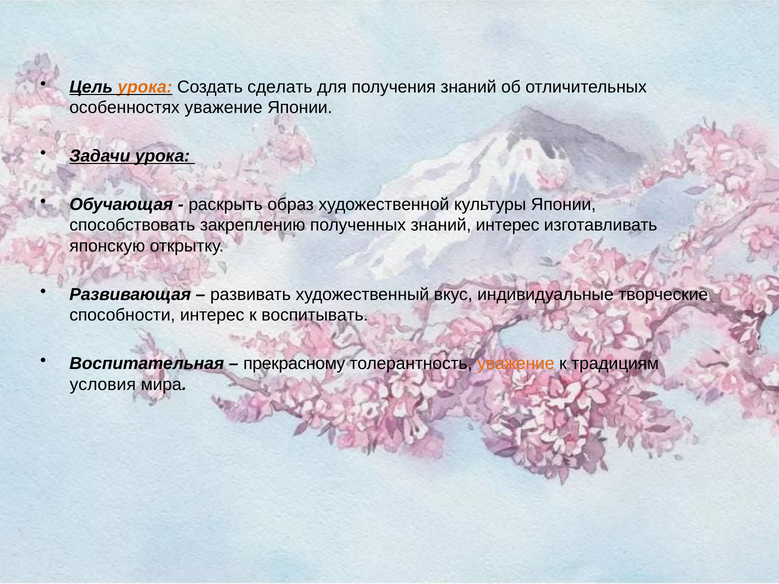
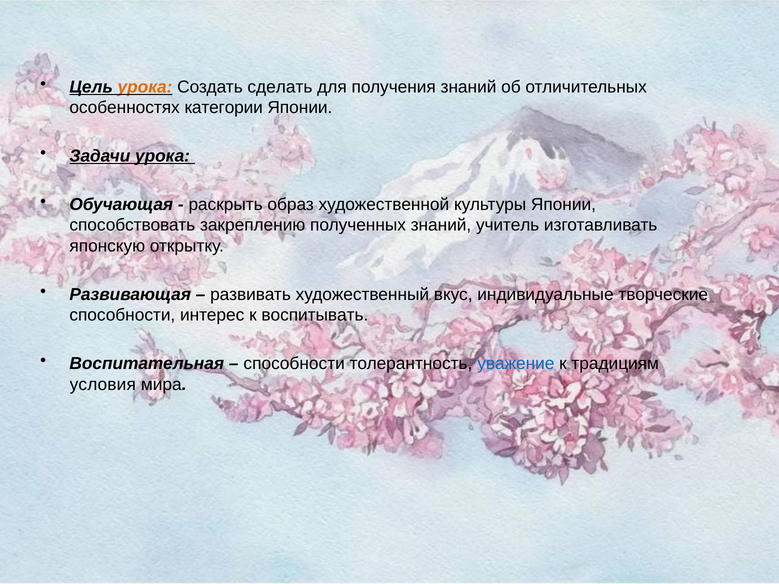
особенностях уважение: уважение -> категории (224, 108)
знаний интерес: интерес -> учитель (508, 225)
прекрасному: прекрасному -> способности (294, 364)
уважение colour: orange -> blue (516, 364)
